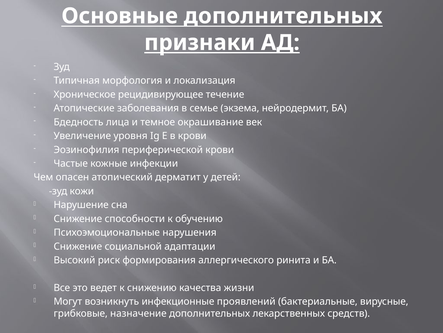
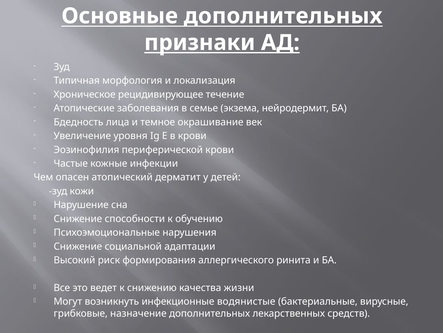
проявлений: проявлений -> водянистые (246, 301)
